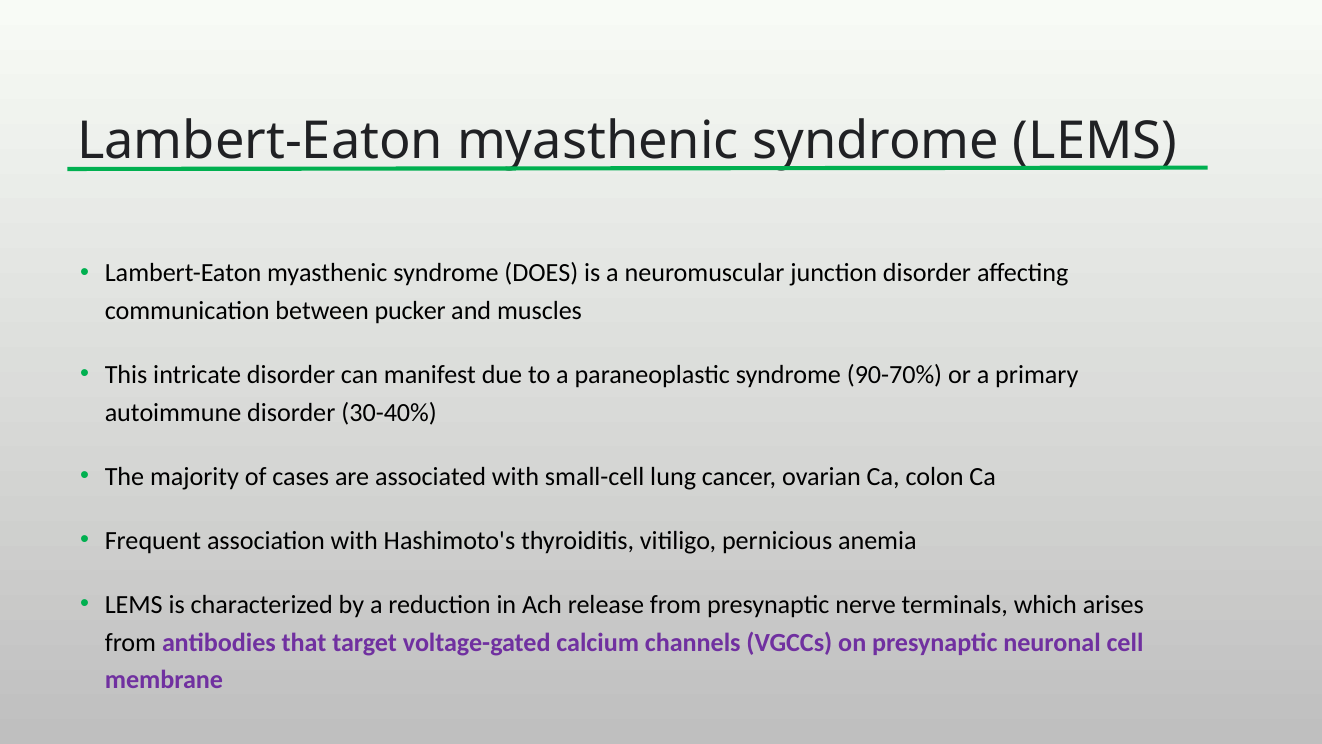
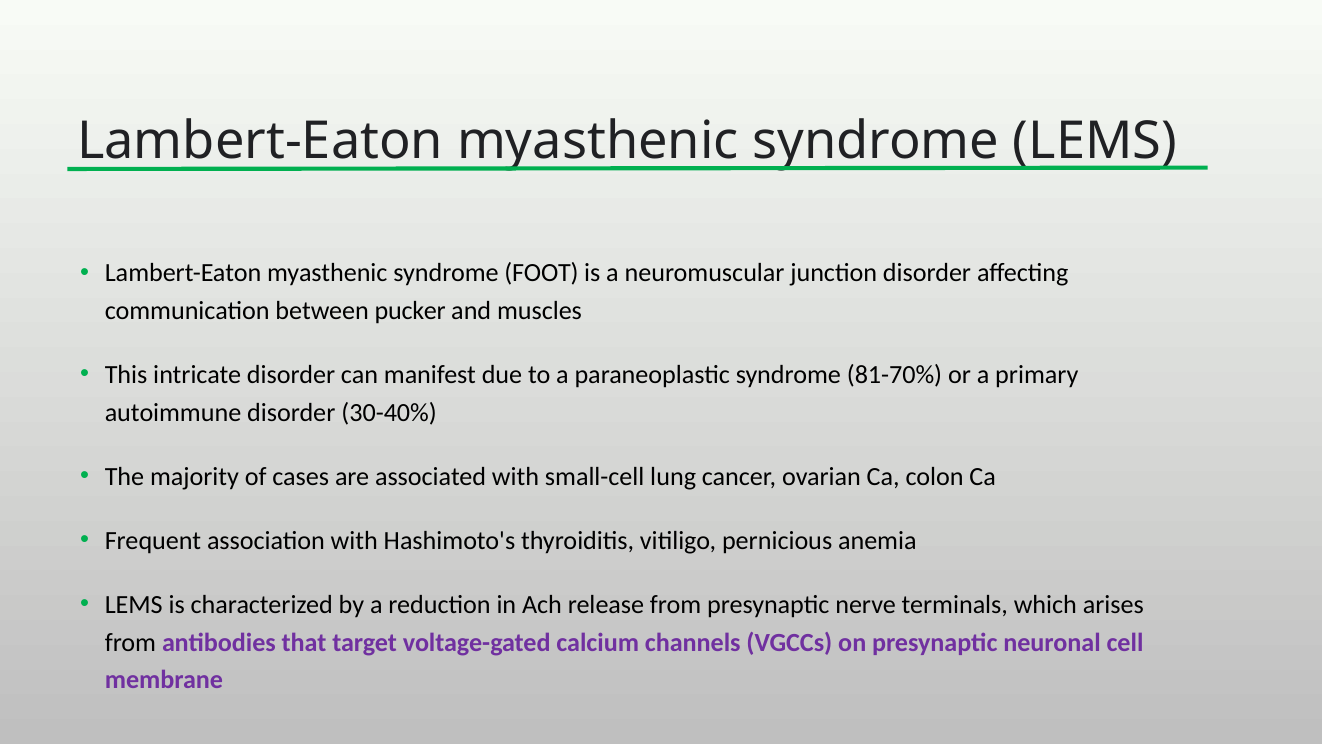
DOES: DOES -> FOOT (541, 273)
90-70%: 90-70% -> 81-70% (895, 375)
